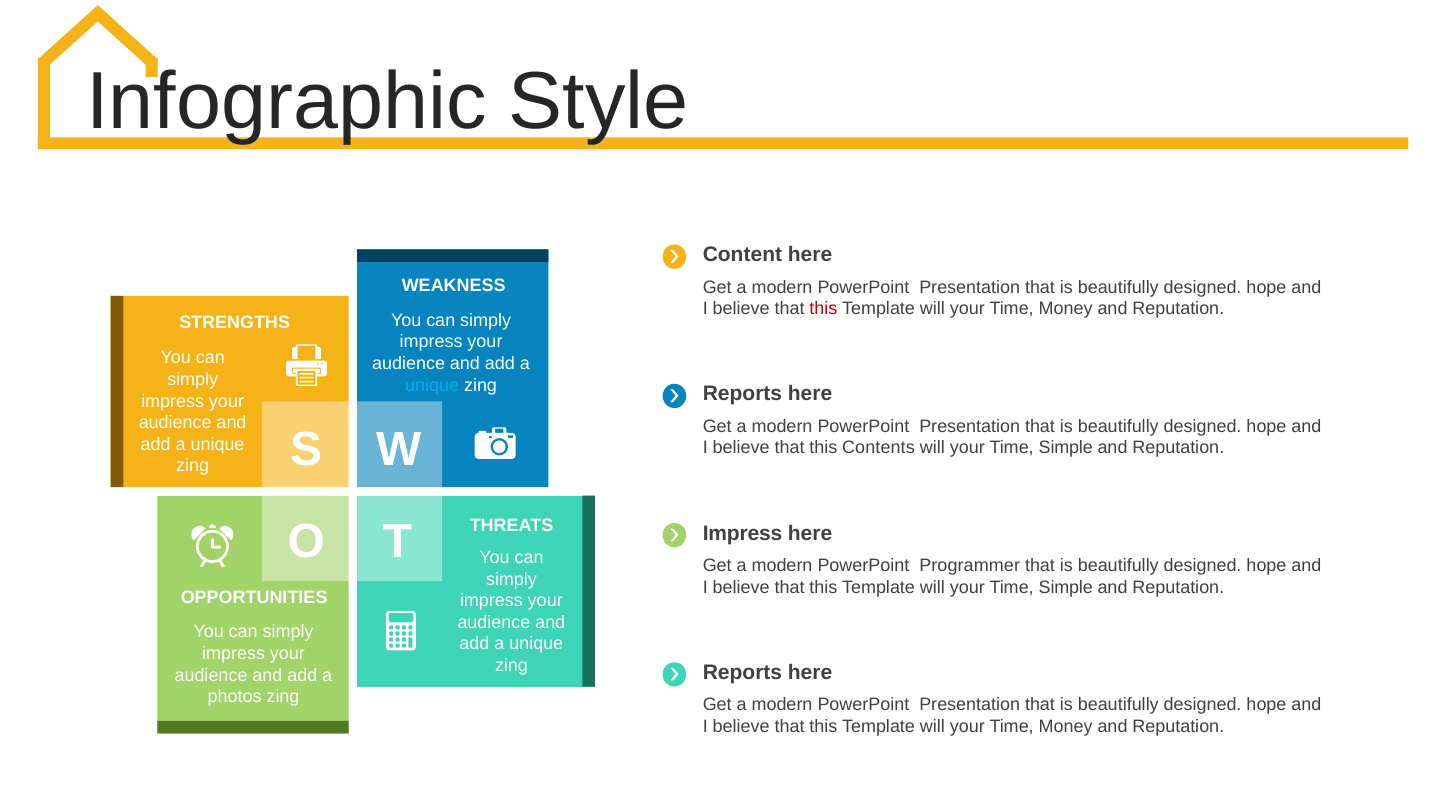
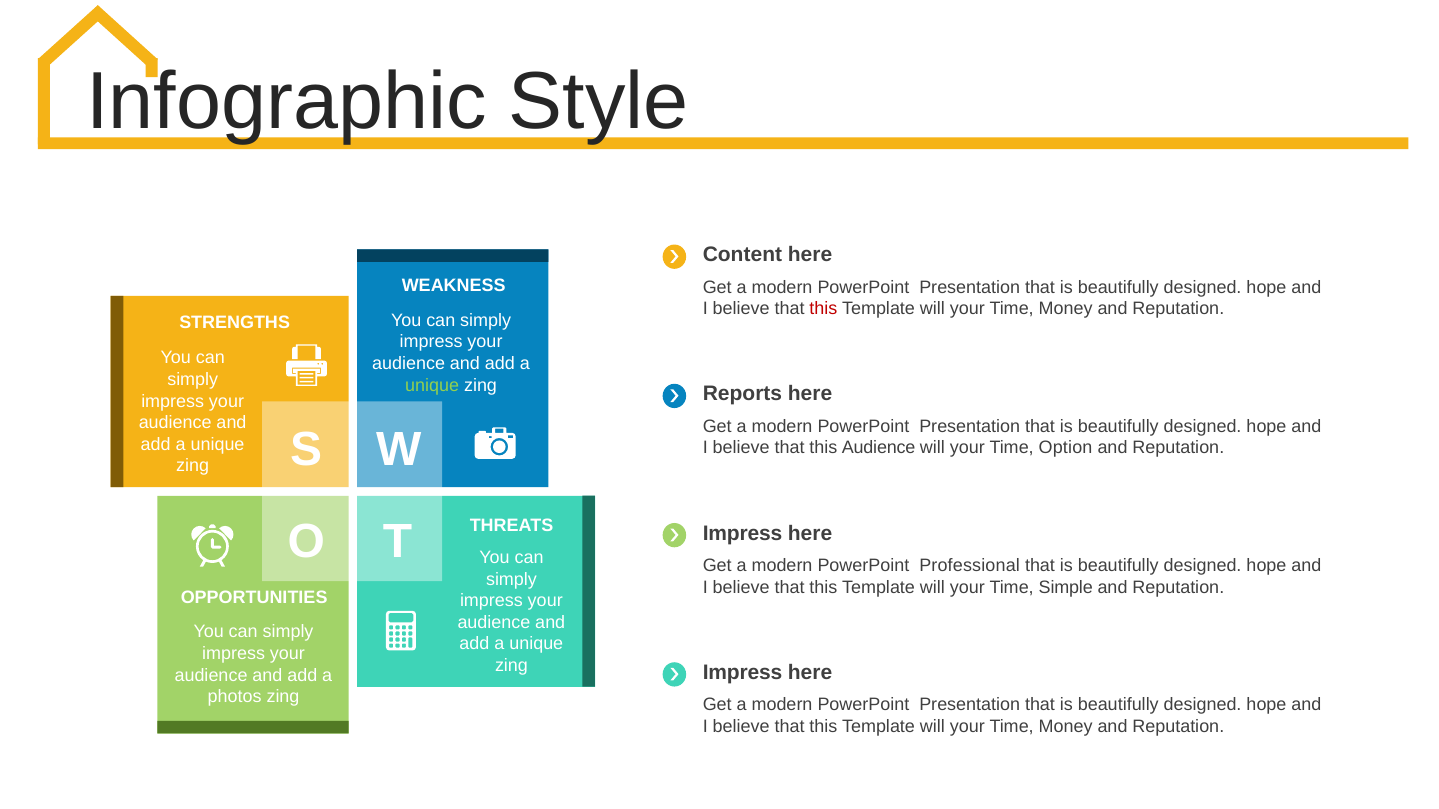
unique colour: light blue -> light green (432, 385)
this Contents: Contents -> Audience (879, 448)
Simple: Simple -> Option (1066, 448)
Programmer: Programmer -> Professional (970, 566)
Reports: Reports -> Impress (743, 673)
